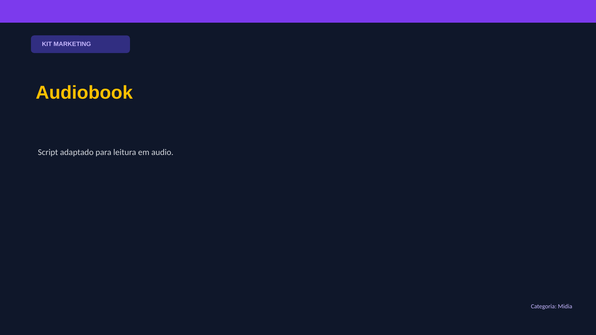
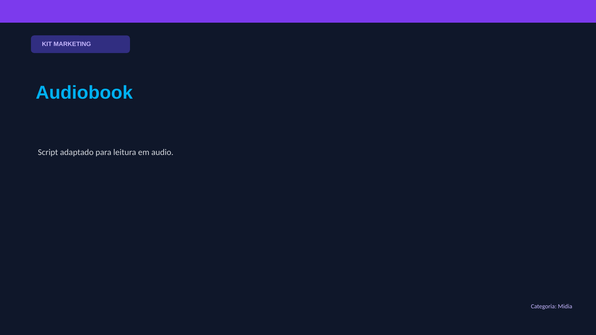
Audiobook colour: yellow -> light blue (84, 93)
